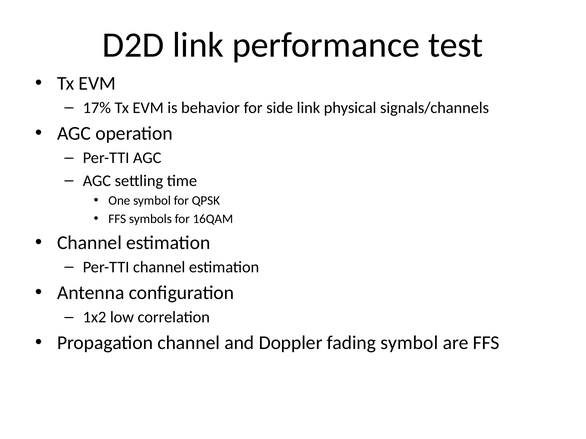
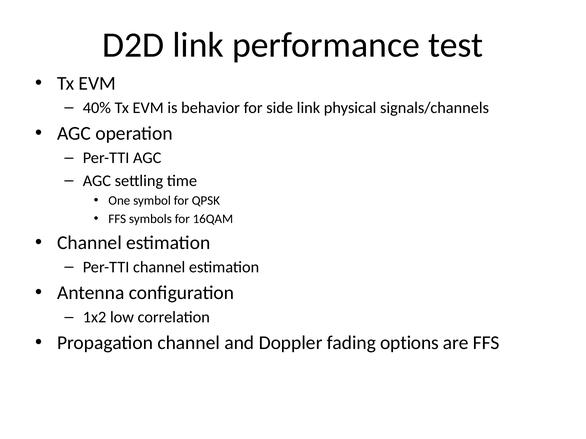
17%: 17% -> 40% (97, 108)
fading symbol: symbol -> options (410, 343)
